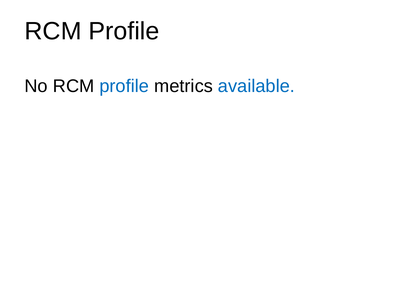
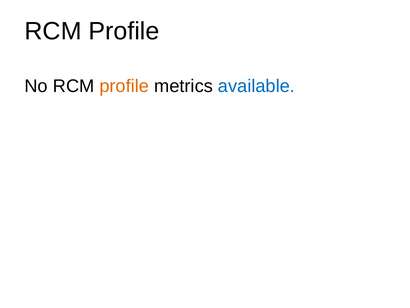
profile colour: blue -> orange (124, 86)
